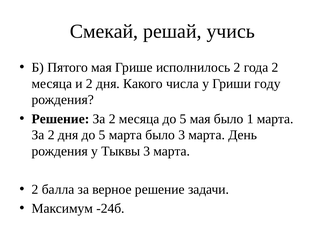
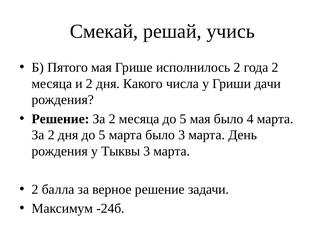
году: году -> дачи (268, 84)
1: 1 -> 4 (250, 119)
